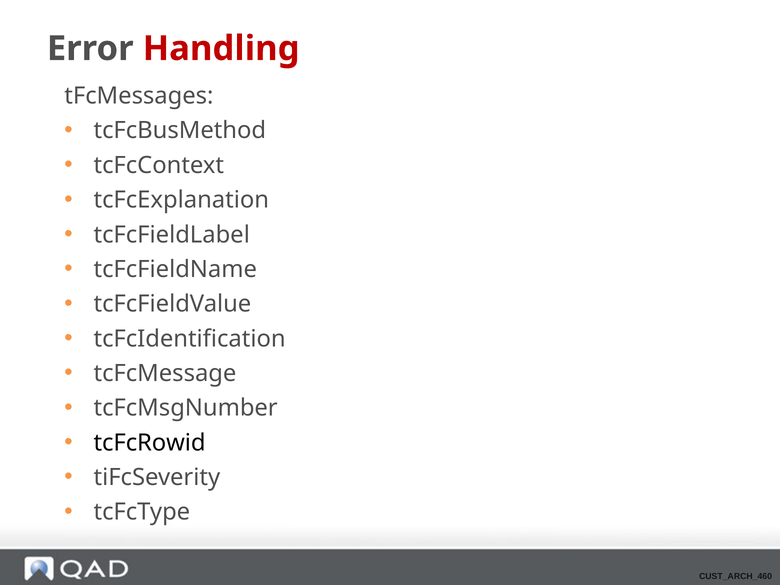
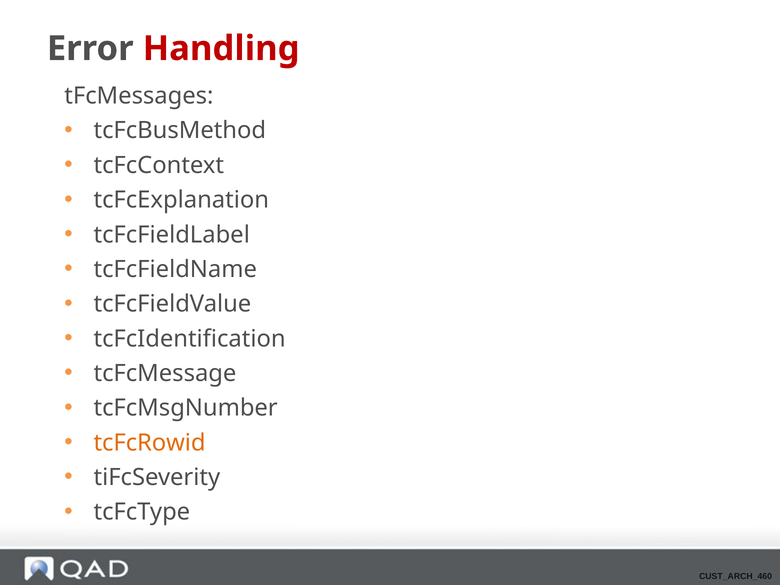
tcFcRowid colour: black -> orange (150, 443)
